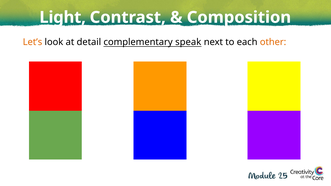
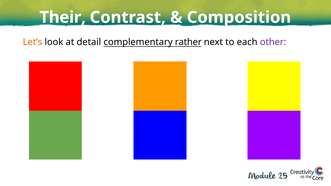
Light: Light -> Their (63, 17)
speak: speak -> rather (188, 42)
other colour: orange -> purple (273, 42)
